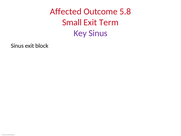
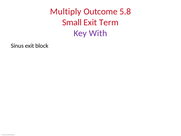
Affected: Affected -> Multiply (66, 11)
Key Sinus: Sinus -> With (98, 33)
